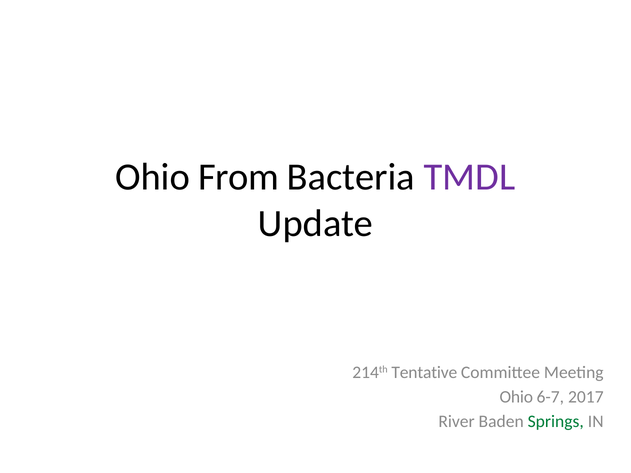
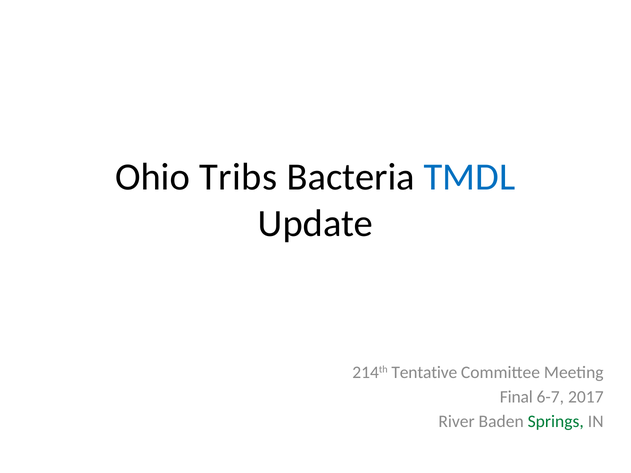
From: From -> Tribs (238, 177)
TMDL colour: purple -> blue (469, 177)
Ohio: Ohio -> Final (516, 397)
